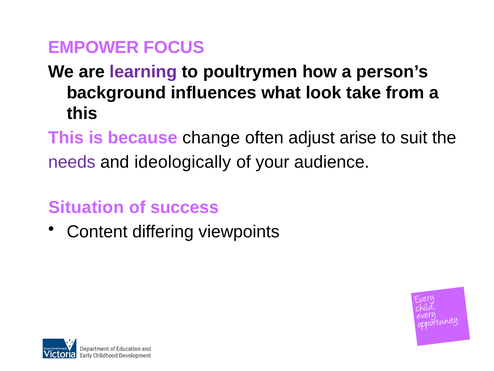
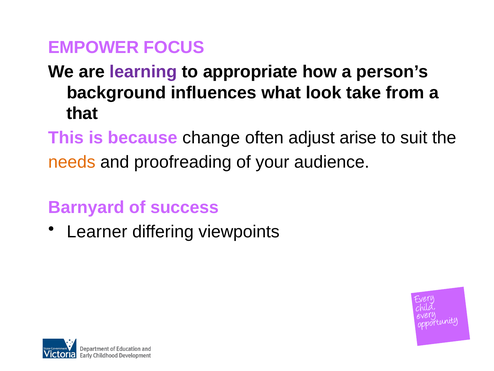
poultrymen: poultrymen -> appropriate (250, 72)
this: this -> that (82, 113)
needs colour: purple -> orange (72, 162)
ideologically: ideologically -> proofreading (183, 162)
Situation: Situation -> Barnyard (86, 207)
Content: Content -> Learner (97, 232)
